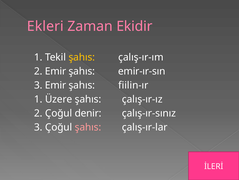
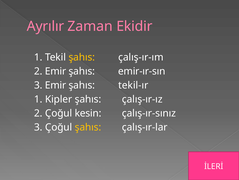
Ekleri: Ekleri -> Ayrılır (45, 26)
fiilin-ır: fiilin-ır -> tekil-ır (133, 85)
Üzere: Üzere -> Kipler (59, 99)
denir: denir -> kesin (88, 113)
şahıs colour: pink -> yellow (88, 127)
